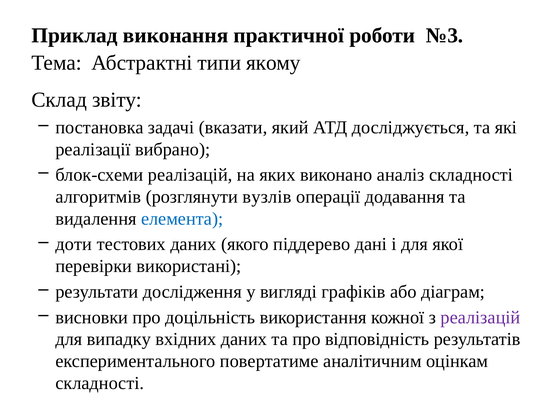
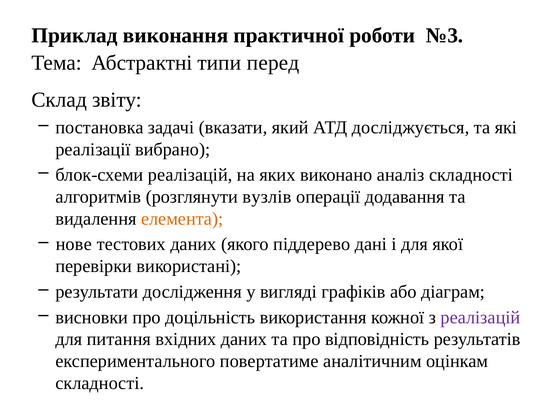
якому: якому -> перед (273, 63)
елемента colour: blue -> orange (182, 219)
доти: доти -> нове (74, 244)
випадку: випадку -> питання (119, 339)
